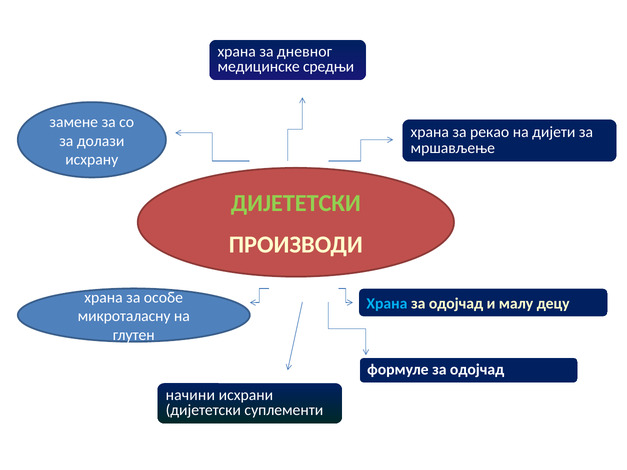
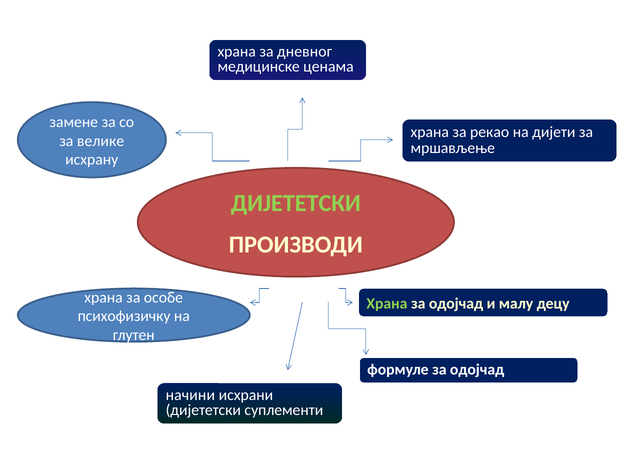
средњи: средњи -> ценама (328, 67)
долази: долази -> велике (101, 141)
Храна colour: light blue -> light green (387, 304)
микроталасну: микроталасну -> психофизичку (124, 316)
